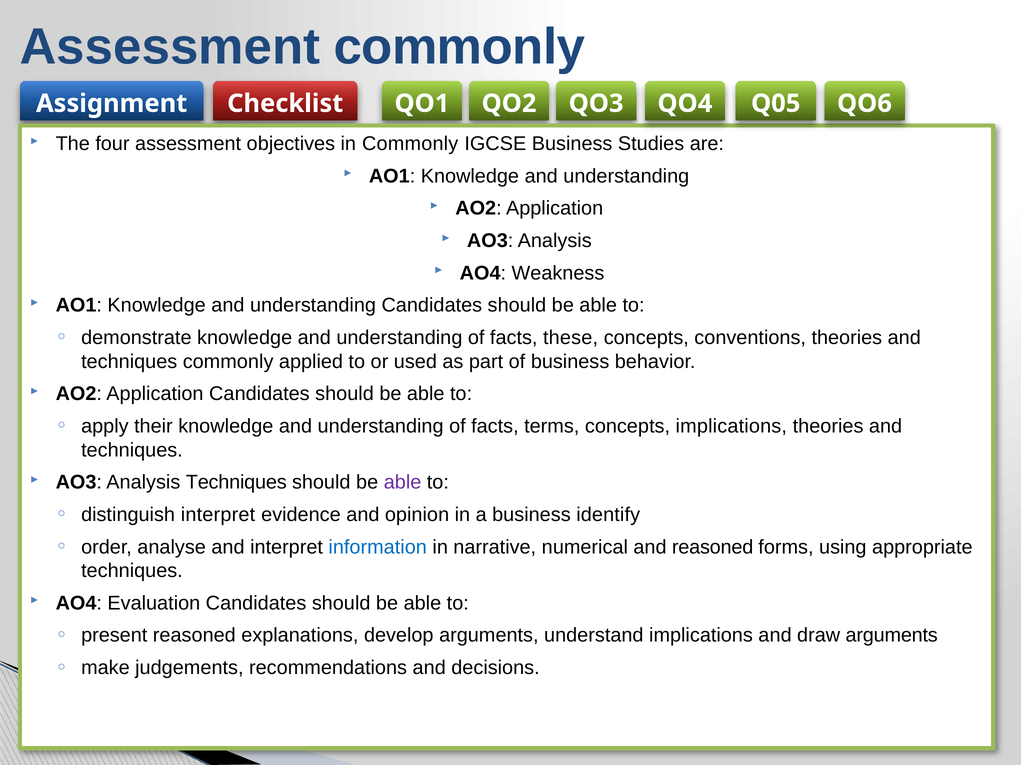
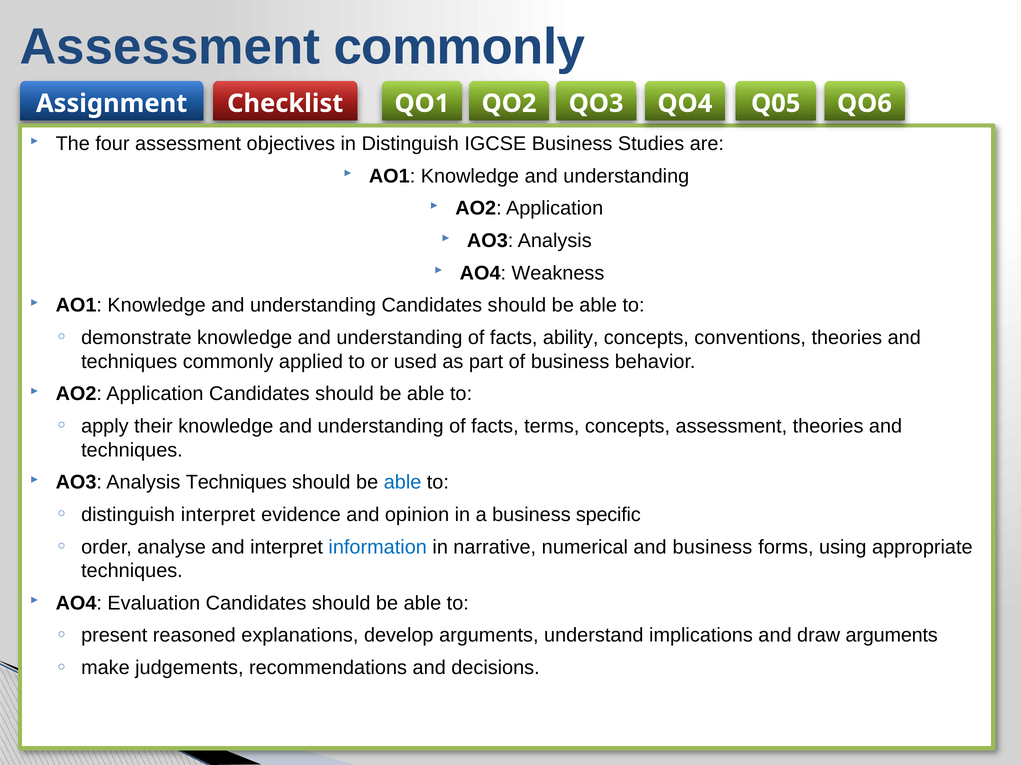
in Commonly: Commonly -> Distinguish (410, 144)
these: these -> ability (571, 338)
concepts implications: implications -> assessment (731, 427)
able colour: purple -> blue (403, 483)
identify: identify -> specific (608, 515)
and reasoned: reasoned -> business (712, 548)
